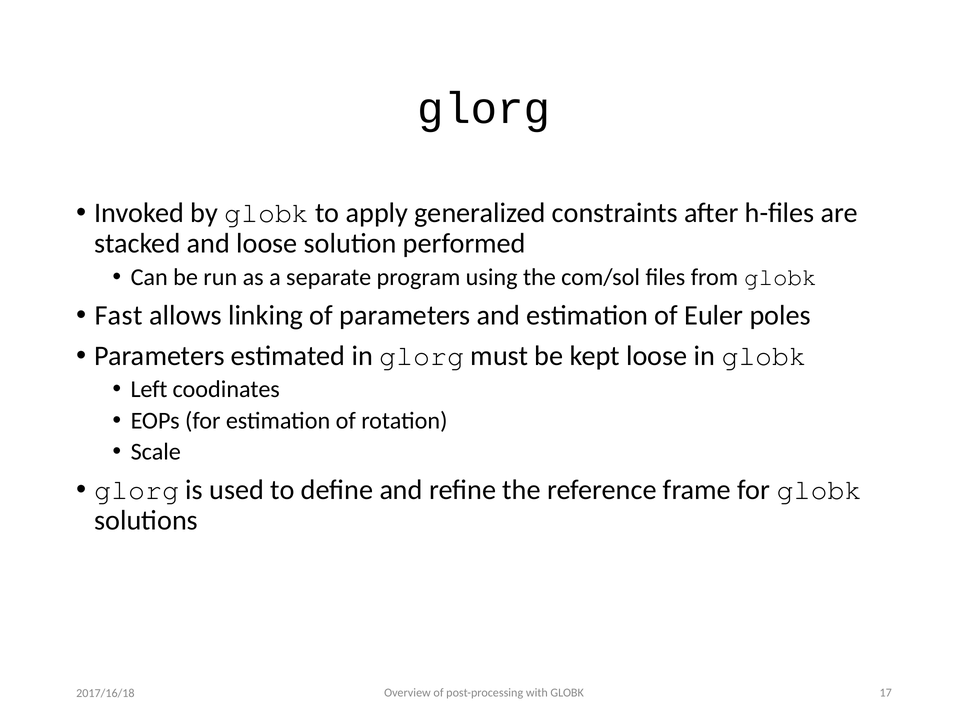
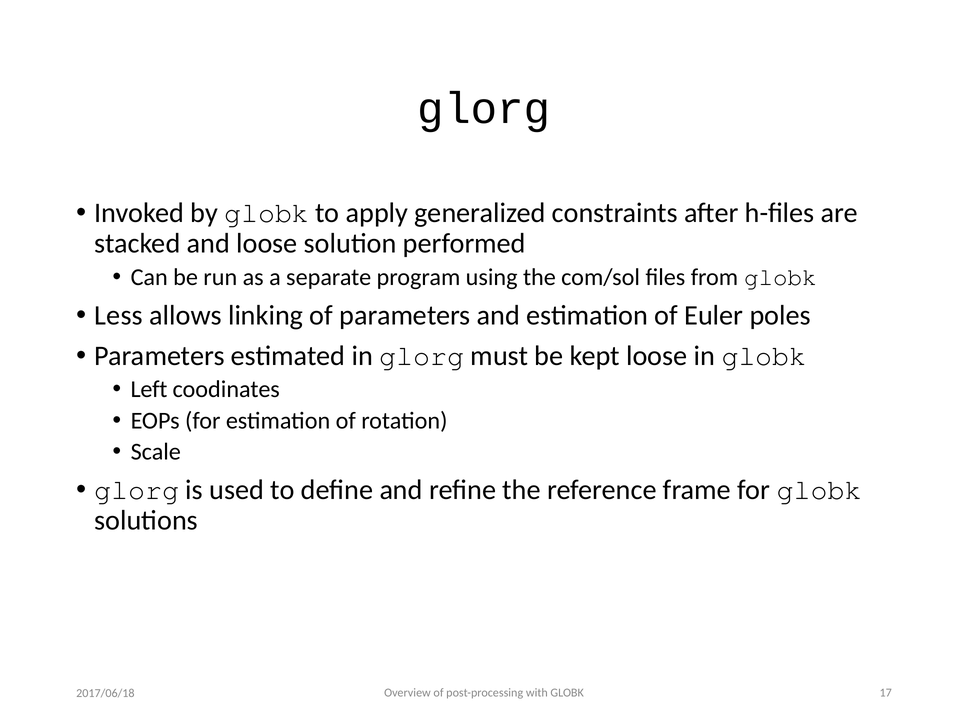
Fast: Fast -> Less (119, 315)
2017/16/18: 2017/16/18 -> 2017/06/18 (105, 693)
